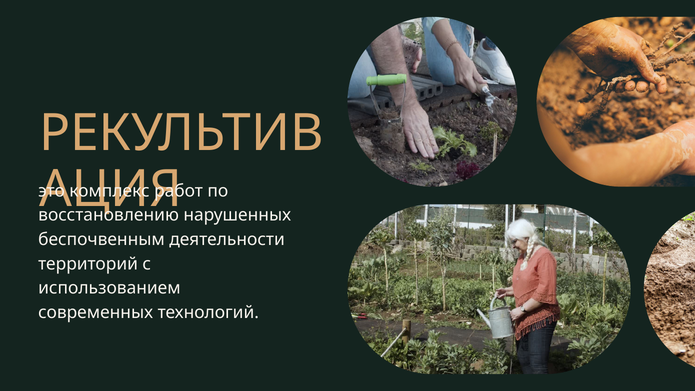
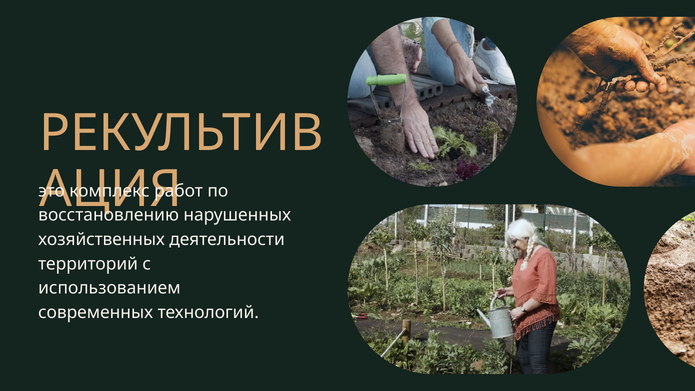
беспочвенным: беспочвенным -> хозяйственных (102, 240)
